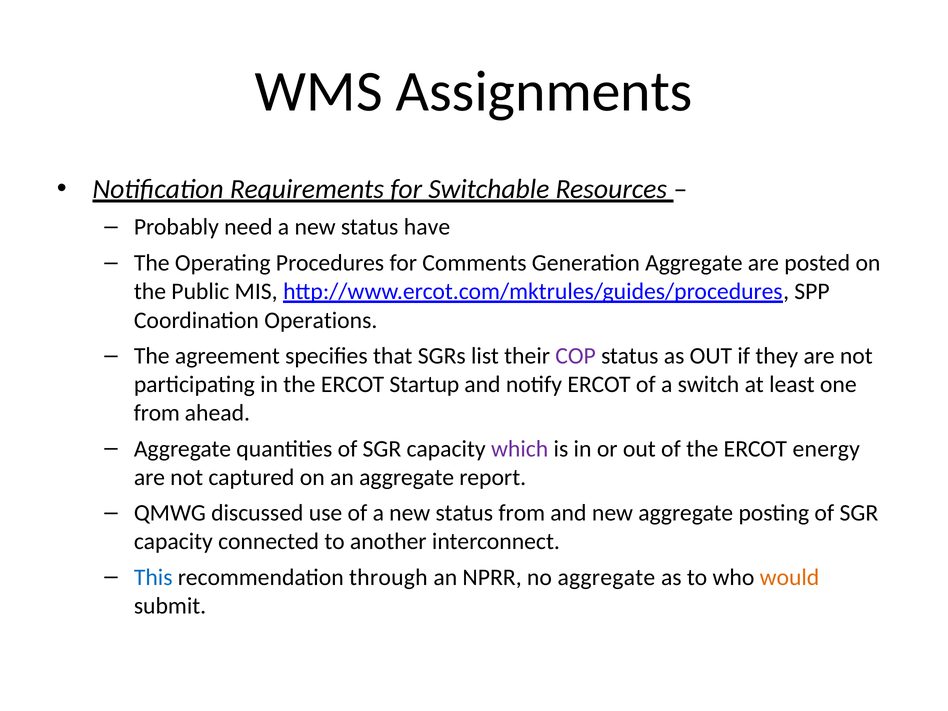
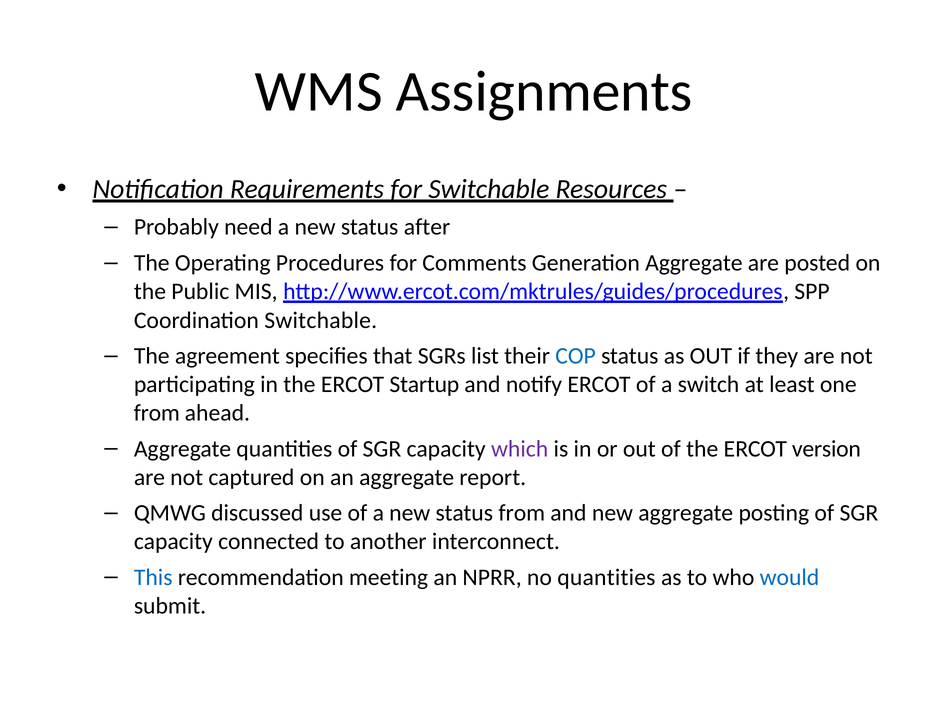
have: have -> after (427, 227)
Coordination Operations: Operations -> Switchable (321, 320)
COP colour: purple -> blue (576, 356)
energy: energy -> version (826, 449)
through: through -> meeting (388, 577)
no aggregate: aggregate -> quantities (606, 577)
would colour: orange -> blue (790, 577)
